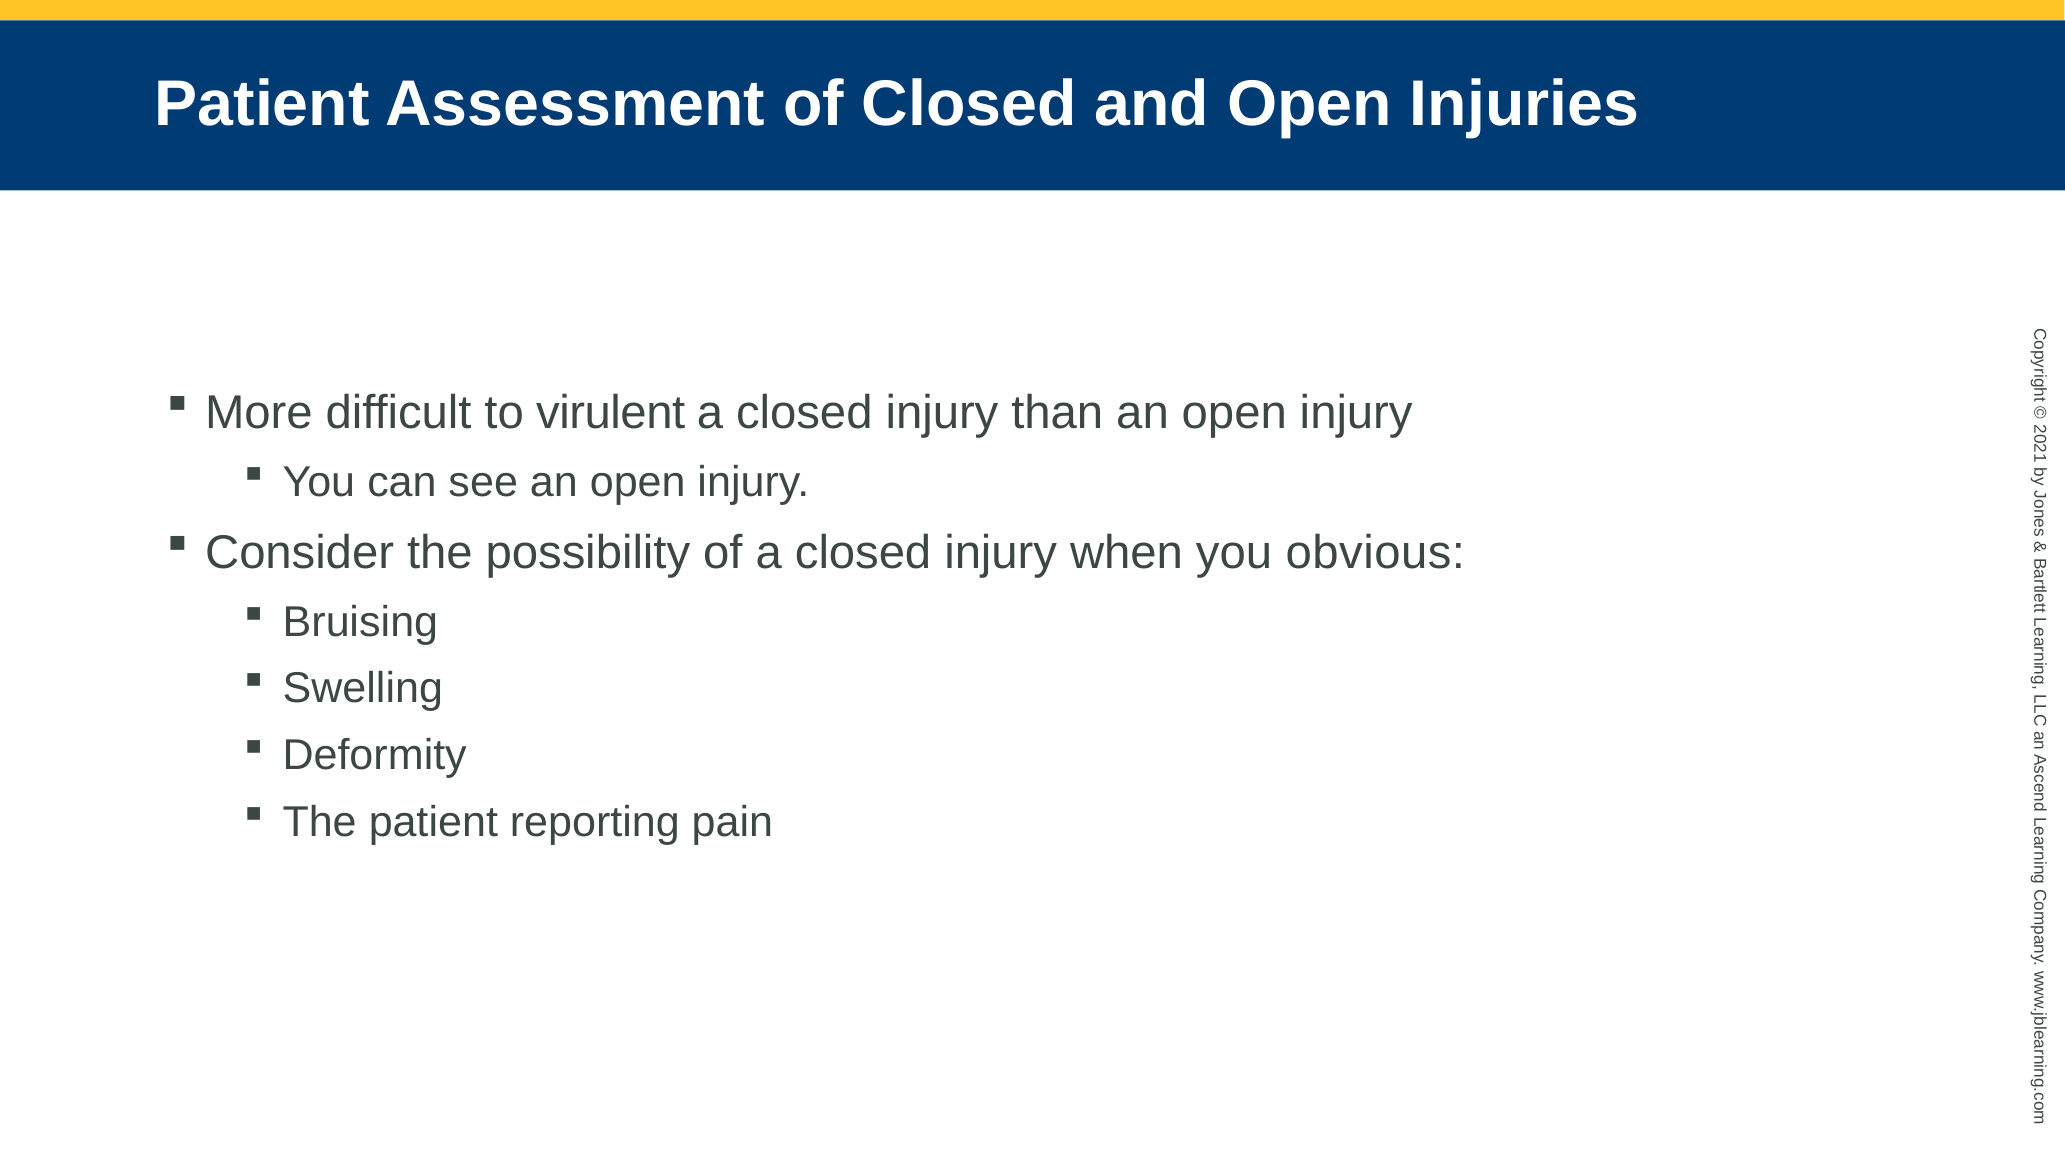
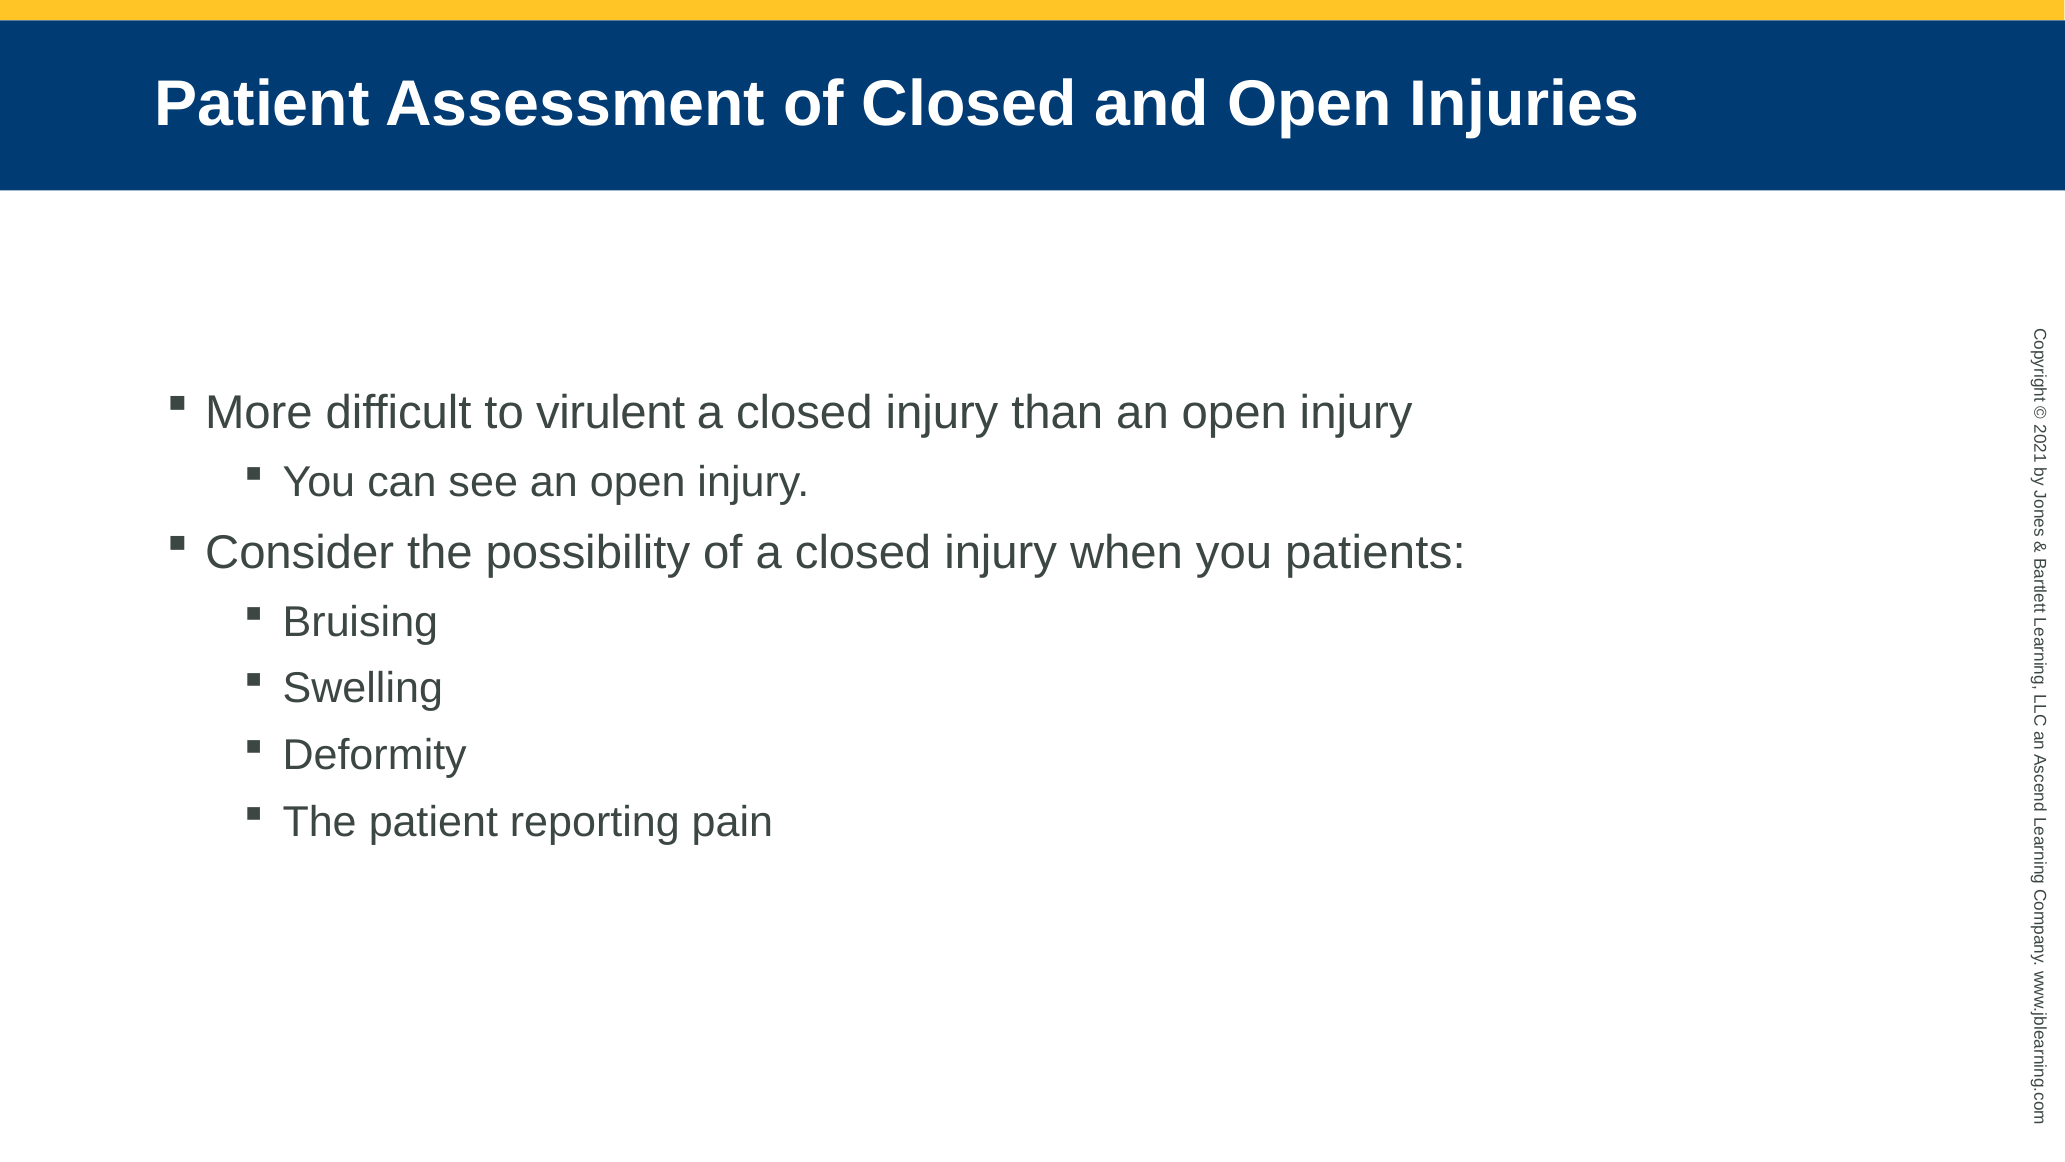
obvious: obvious -> patients (1375, 553)
